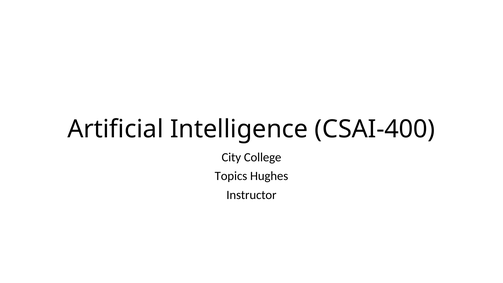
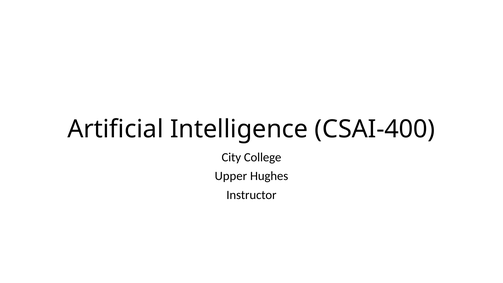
Topics: Topics -> Upper (231, 176)
